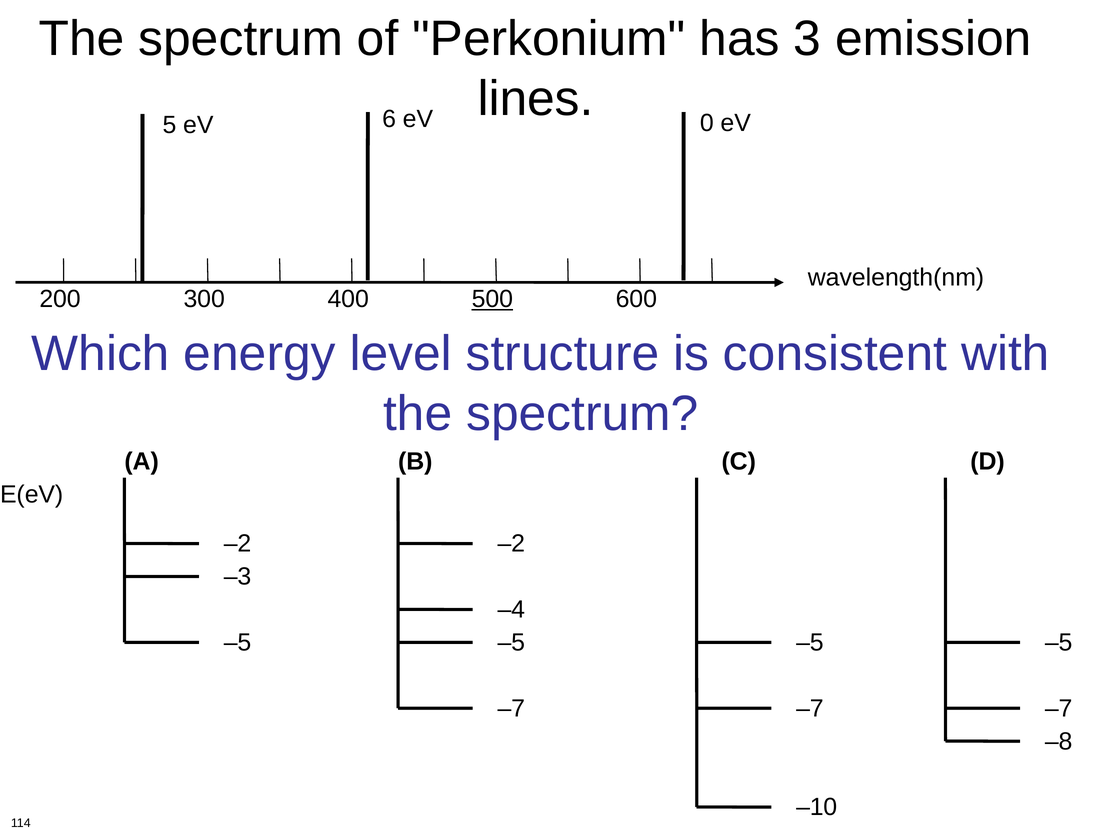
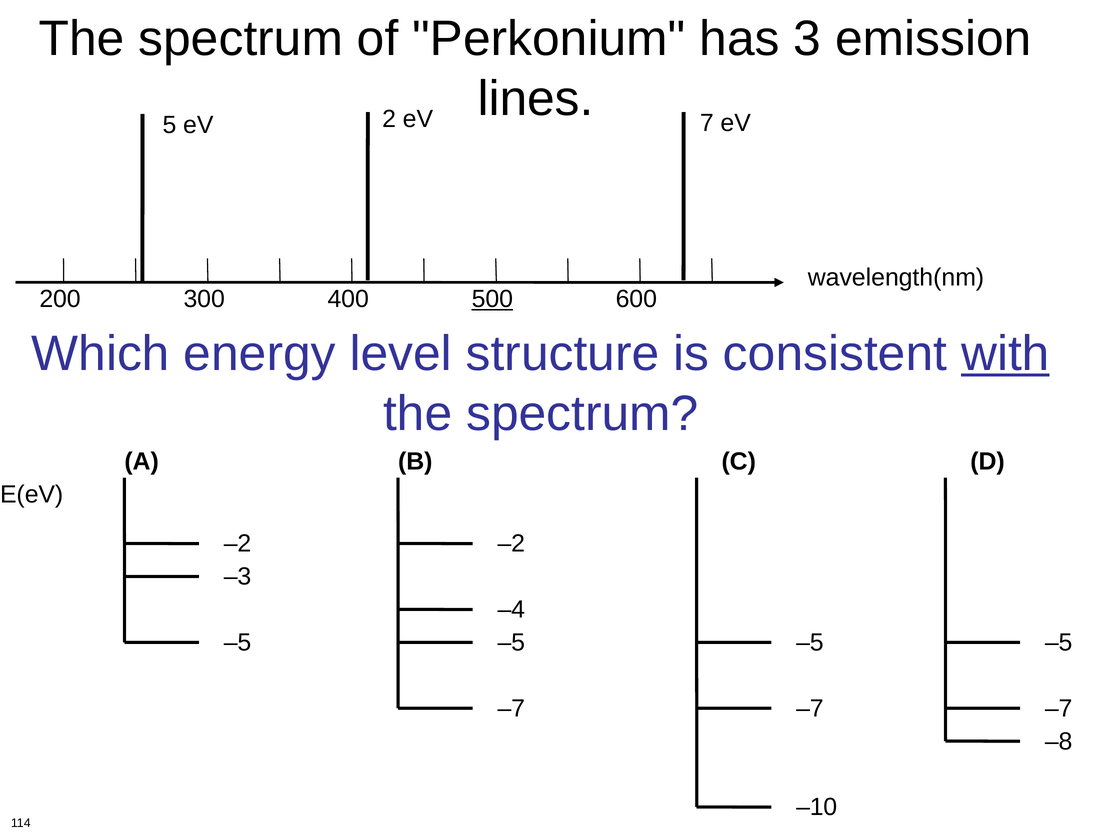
6: 6 -> 2 (389, 119)
0: 0 -> 7 (707, 123)
with underline: none -> present (1005, 354)
